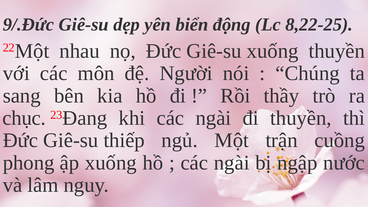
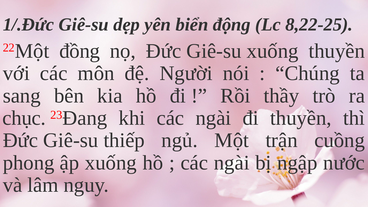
9/.Đức: 9/.Đức -> 1/.Đức (28, 24)
nhau: nhau -> đồng (80, 51)
